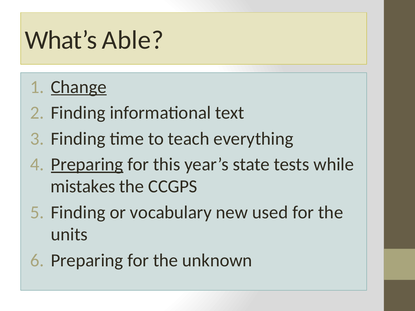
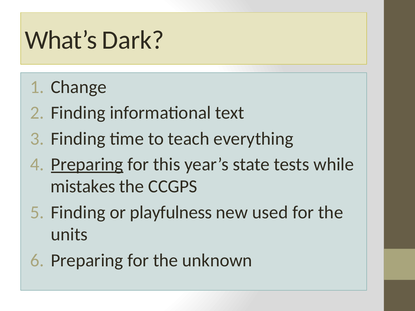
Able: Able -> Dark (133, 40)
Change underline: present -> none (79, 87)
vocabulary: vocabulary -> playfulness (171, 213)
